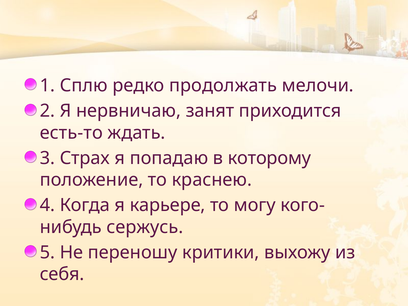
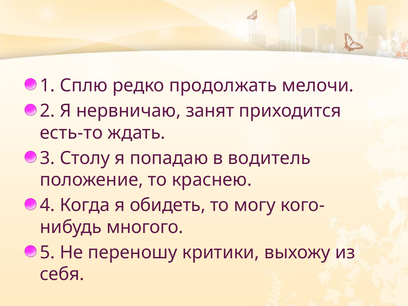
Страх: Страх -> Столу (85, 158)
которому: которому -> водитель (269, 158)
карьере: карьере -> обидеть (168, 205)
сержусь: сержусь -> многого (145, 227)
